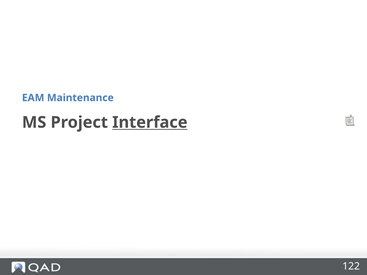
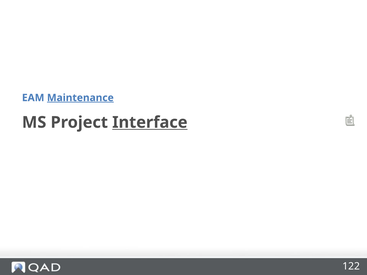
Maintenance underline: none -> present (80, 98)
